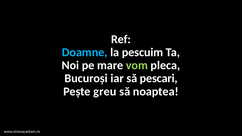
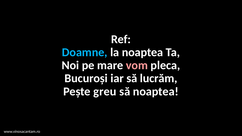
la pescuim: pescuim -> noaptea (143, 52)
vom colour: light green -> pink (137, 65)
pescari: pescari -> lucrăm (159, 78)
